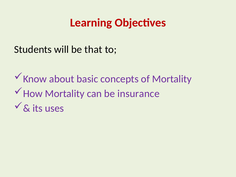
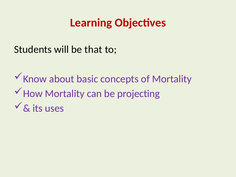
insurance: insurance -> projecting (139, 94)
